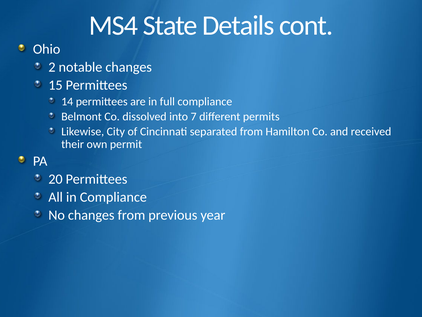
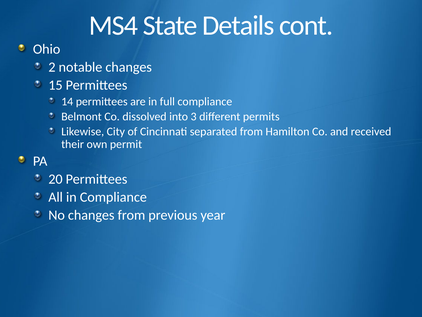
7: 7 -> 3 (194, 116)
